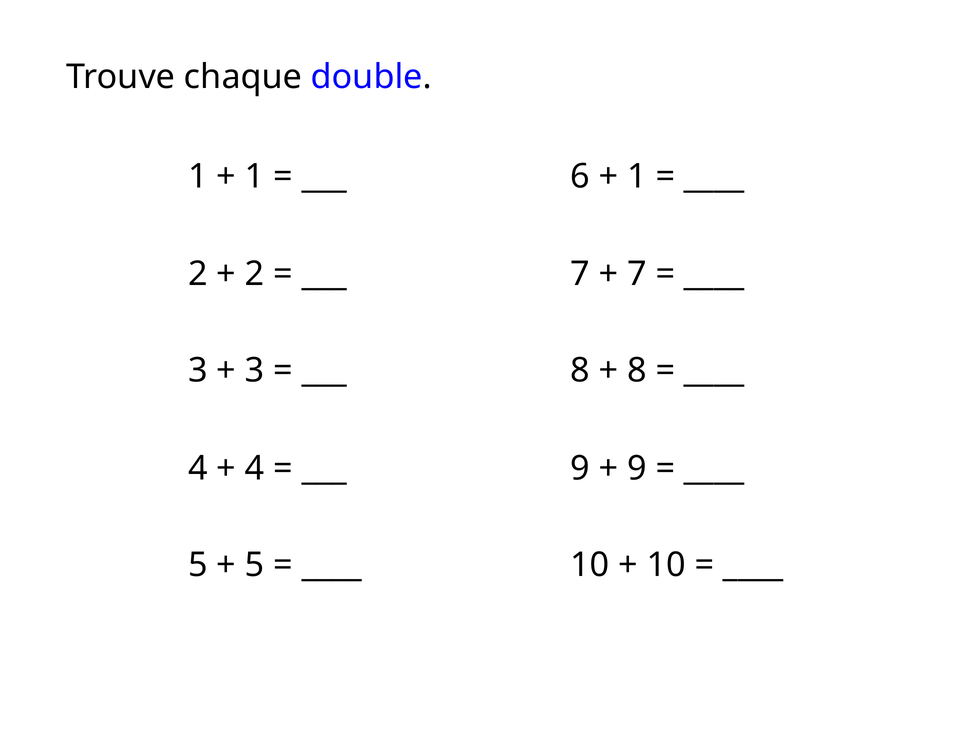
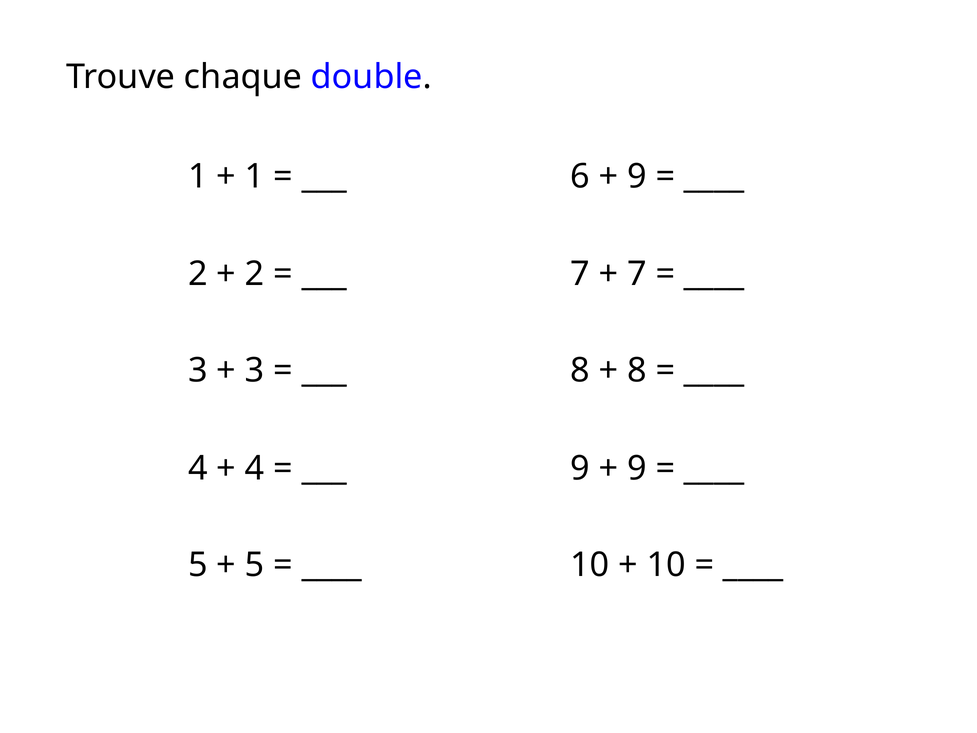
1: 1 -> 9 (637, 176)
